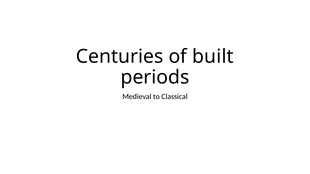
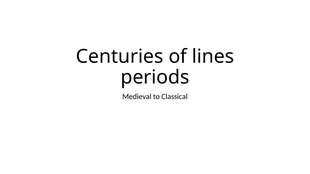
built: built -> lines (213, 57)
